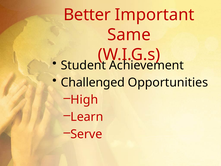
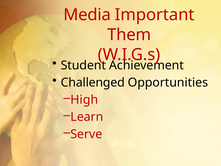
Better: Better -> Media (87, 15)
Same: Same -> Them (129, 35)
